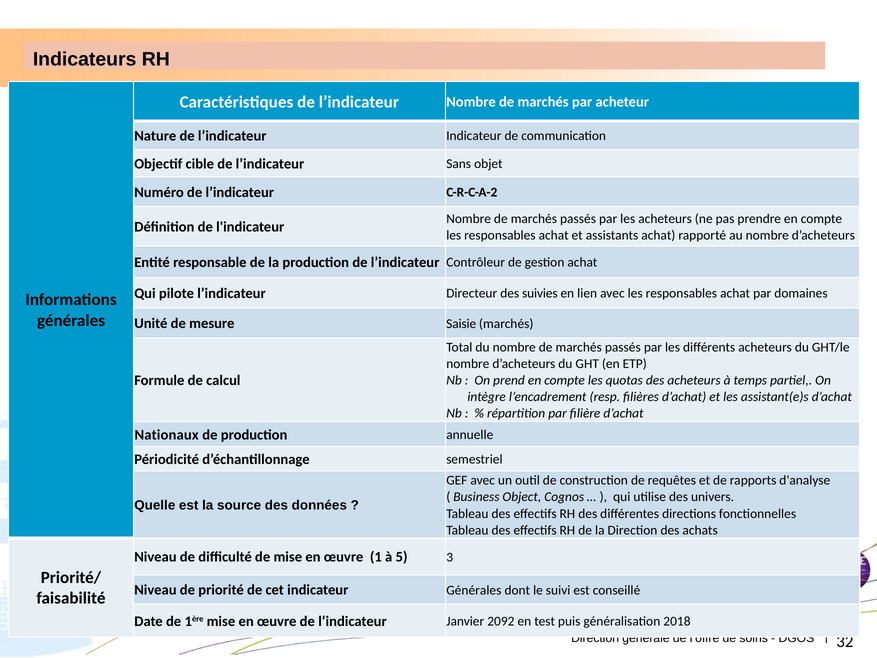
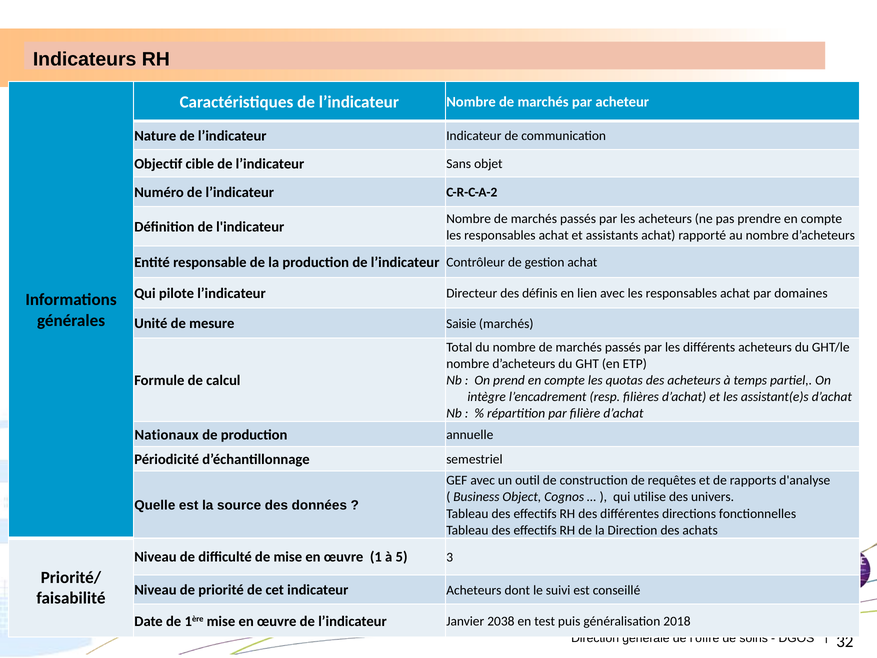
suivies: suivies -> définis (540, 293)
indicateur Générales: Générales -> Acheteurs (474, 590)
2092: 2092 -> 2038 (501, 621)
